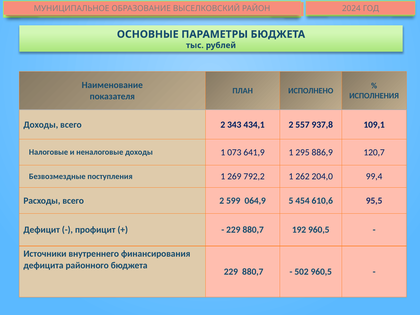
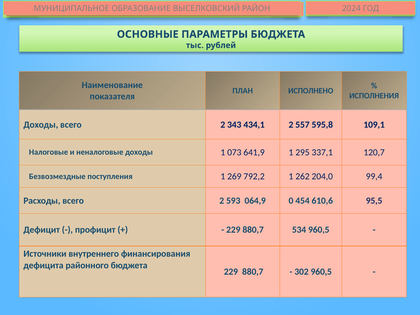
937,8: 937,8 -> 595,8 (322, 125)
886,9: 886,9 -> 337,1 (322, 152)
599: 599 -> 593 (233, 201)
5: 5 -> 0 (291, 201)
192: 192 -> 534 (299, 230)
502: 502 -> 302 (302, 272)
